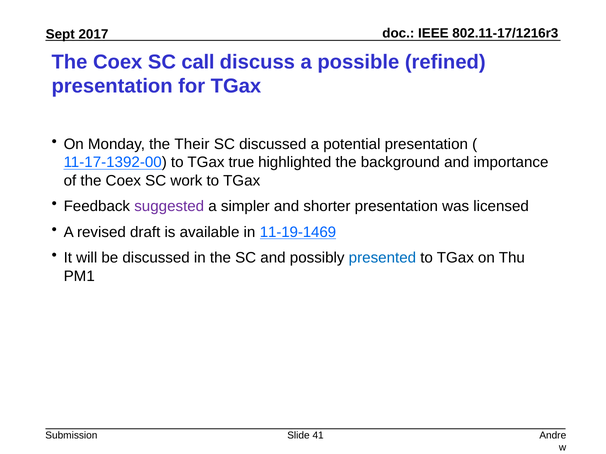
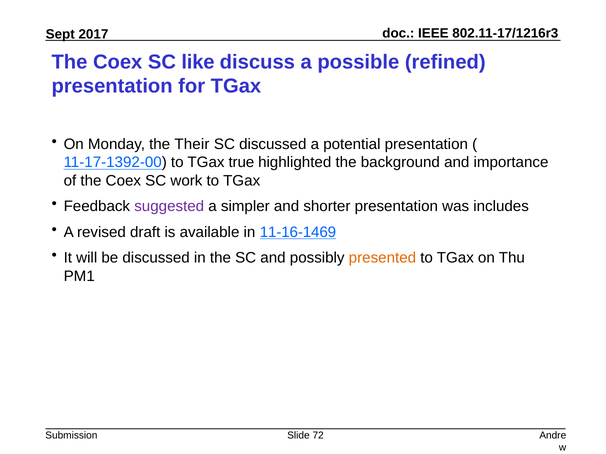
call: call -> like (198, 62)
licensed: licensed -> includes (501, 207)
11-19-1469: 11-19-1469 -> 11-16-1469 (298, 232)
presented colour: blue -> orange (382, 258)
41: 41 -> 72 (318, 436)
